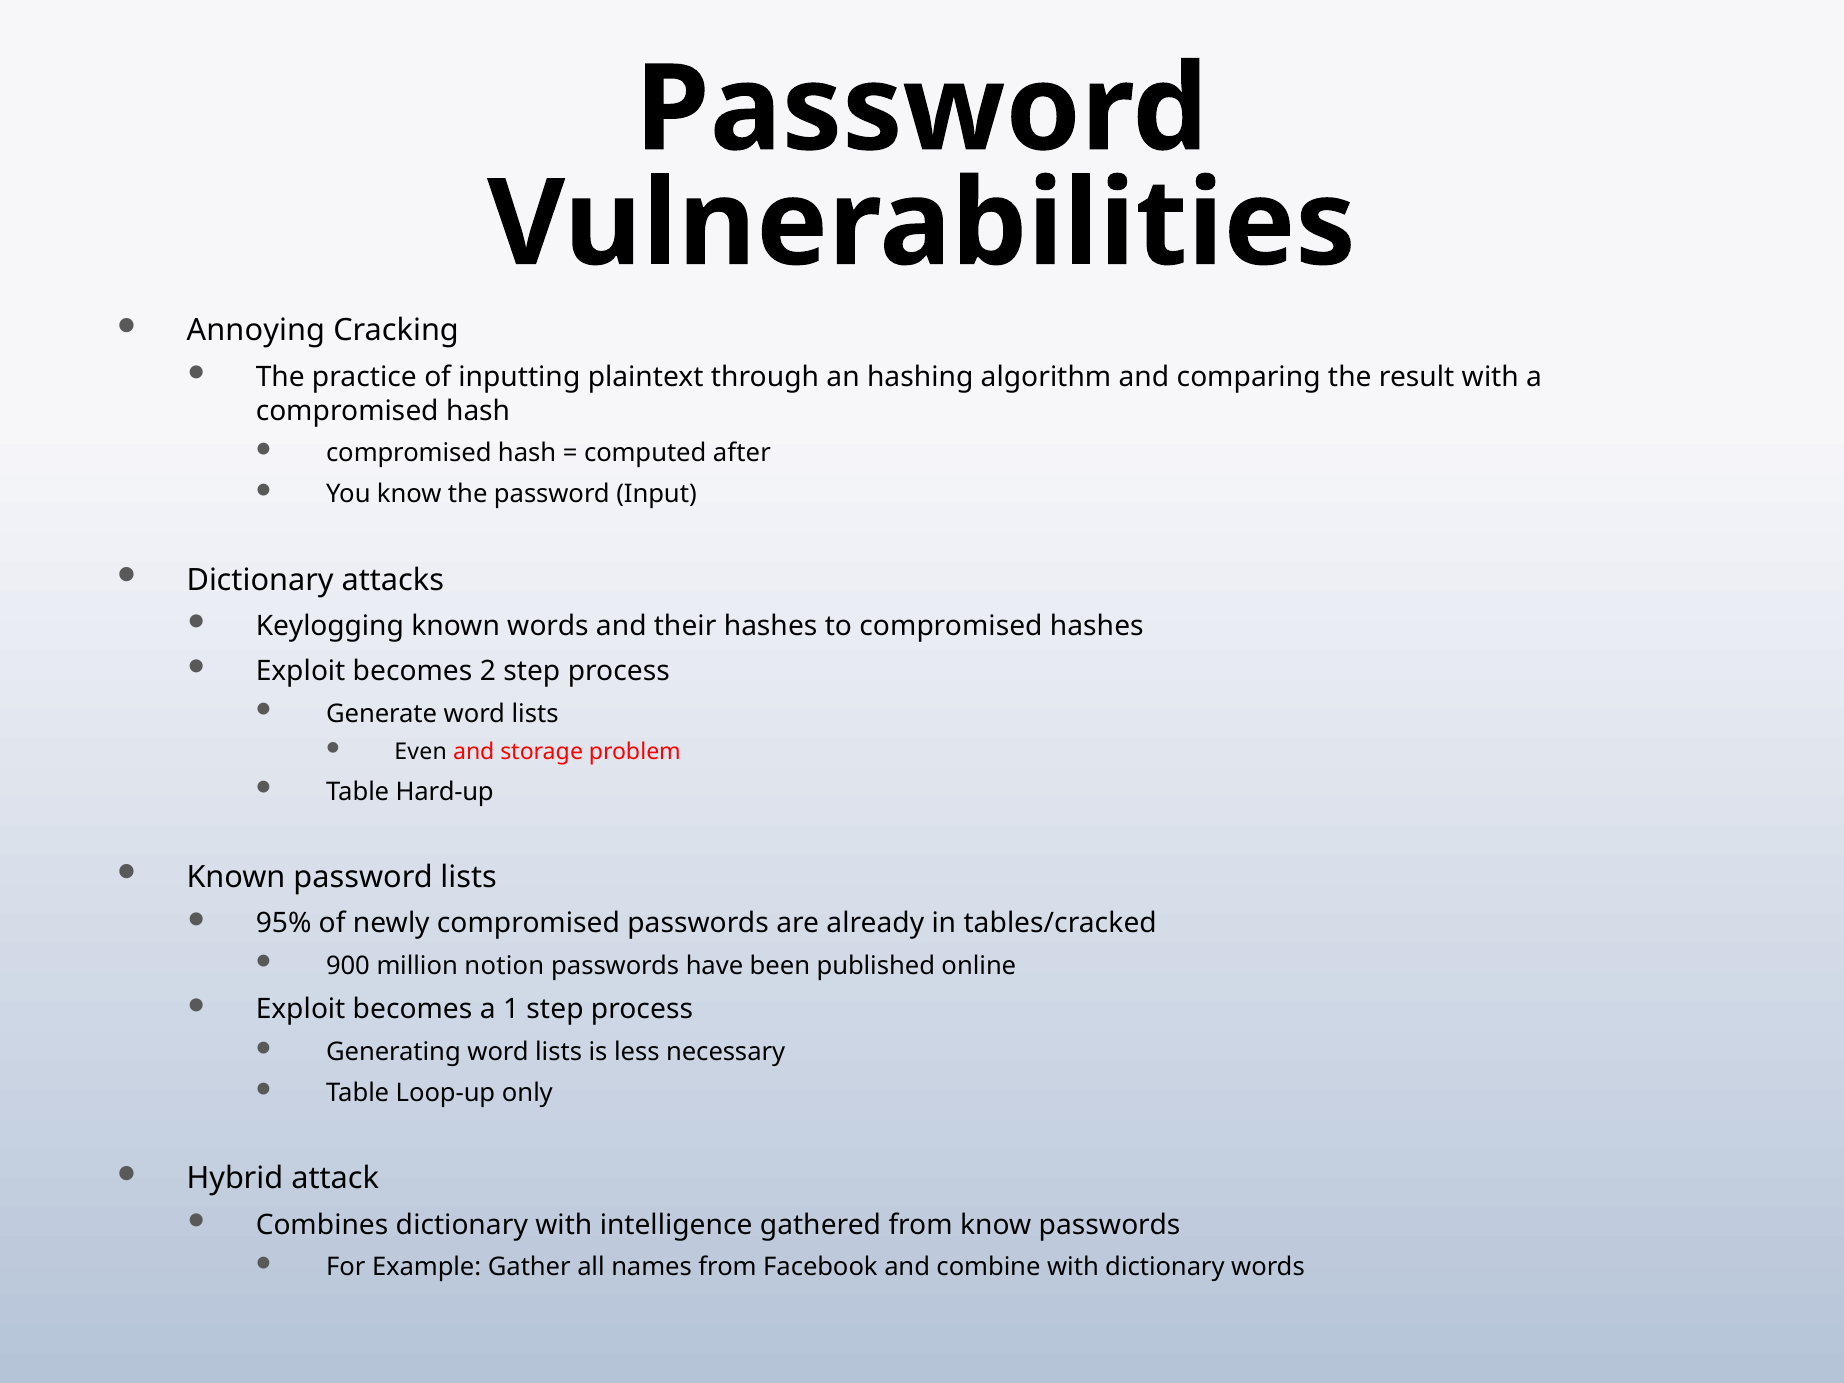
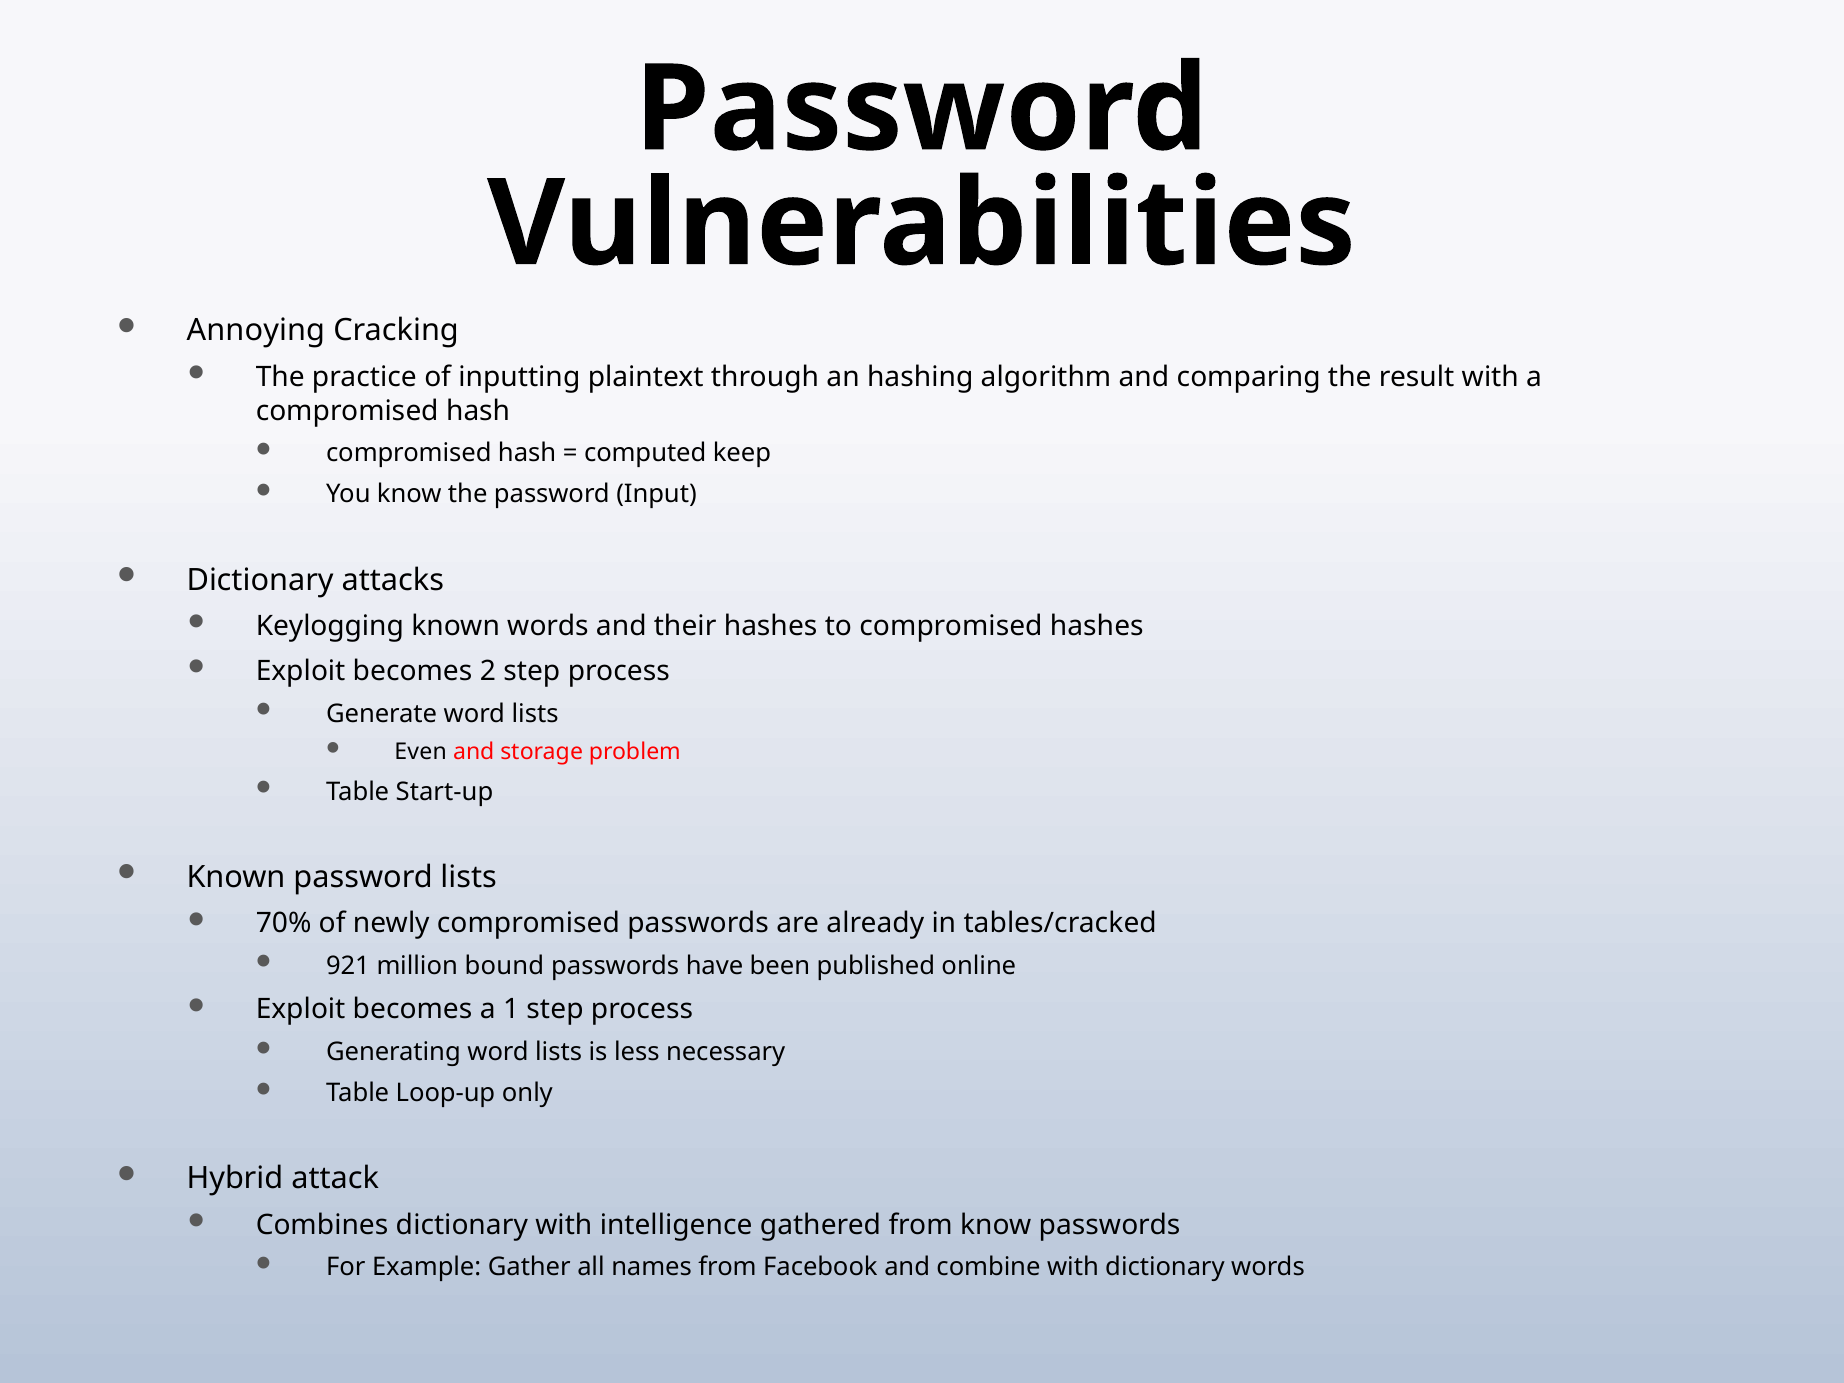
after: after -> keep (742, 453)
Hard-up: Hard-up -> Start-up (445, 792)
95%: 95% -> 70% (284, 924)
900: 900 -> 921 (348, 966)
notion: notion -> bound (504, 966)
